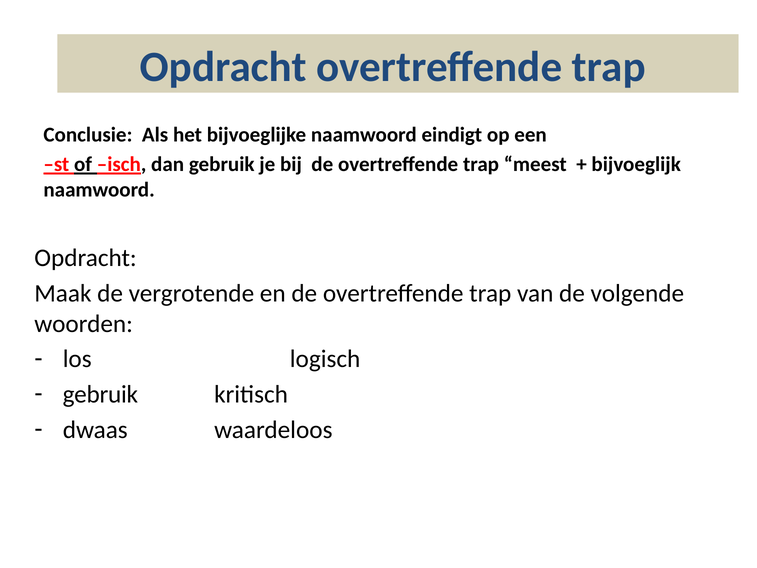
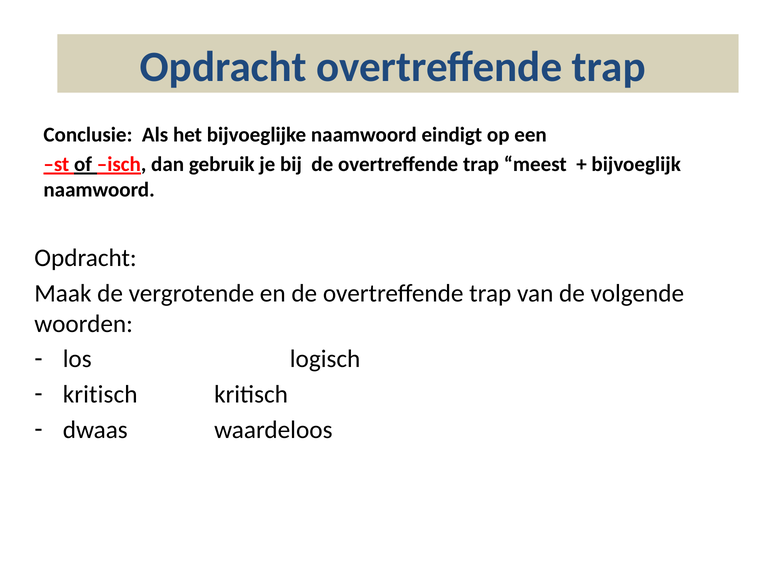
gebruik: gebruik -> kritisch (100, 394)
